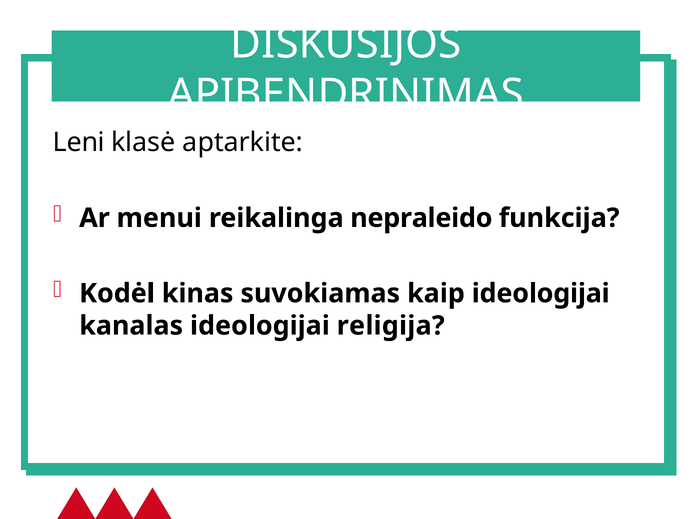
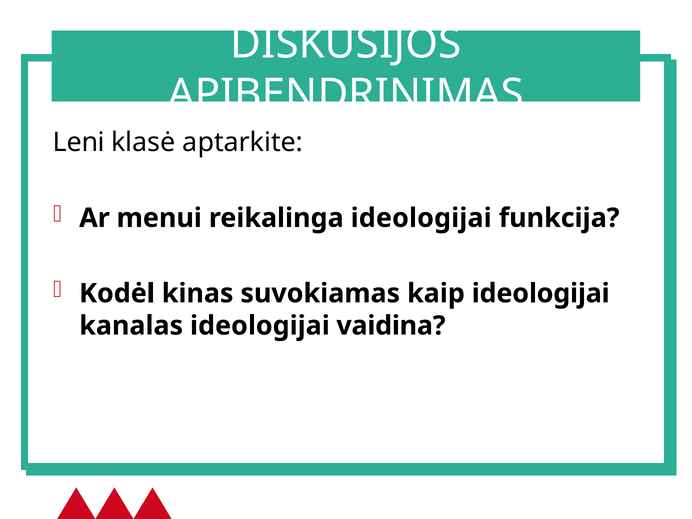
reikalinga nepraleido: nepraleido -> ideologijai (421, 218)
religija: religija -> vaidina (391, 326)
